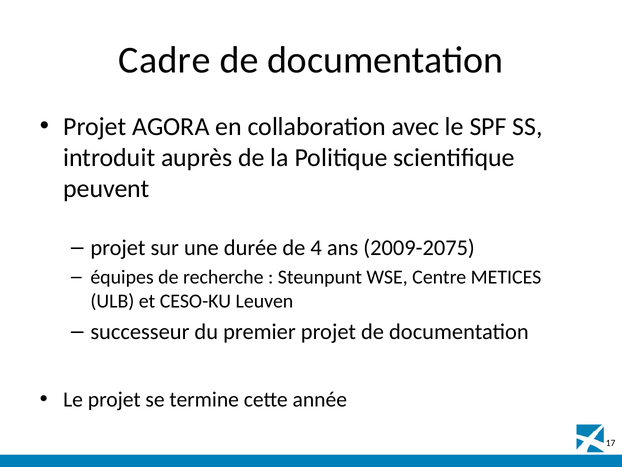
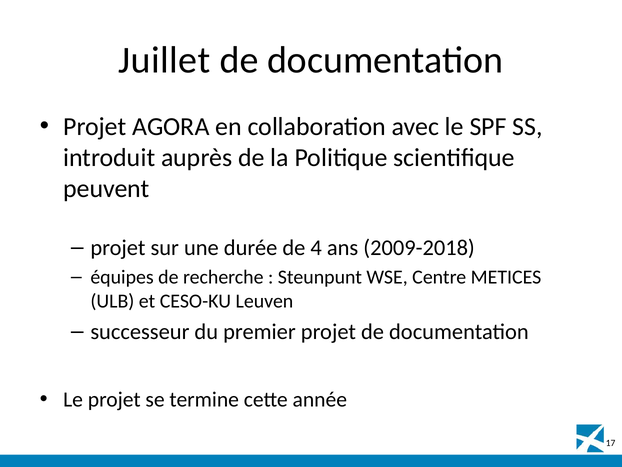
Cadre: Cadre -> Juillet (164, 60)
2009-2075: 2009-2075 -> 2009-2018 (419, 248)
